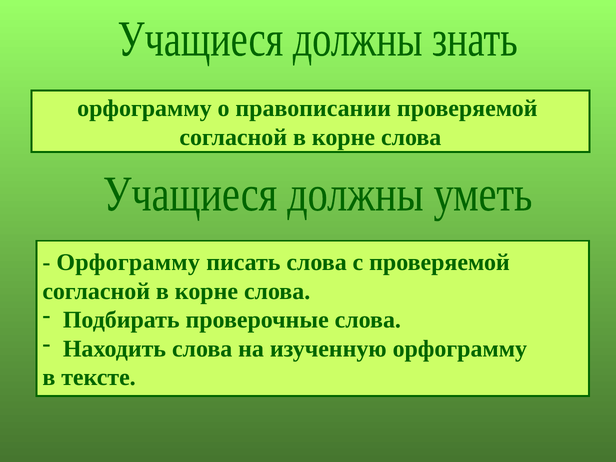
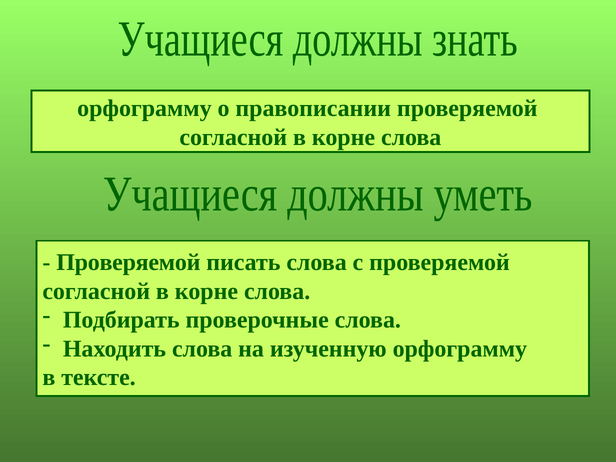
Орфограмму: Орфограмму -> Проверяемой (128, 262)
